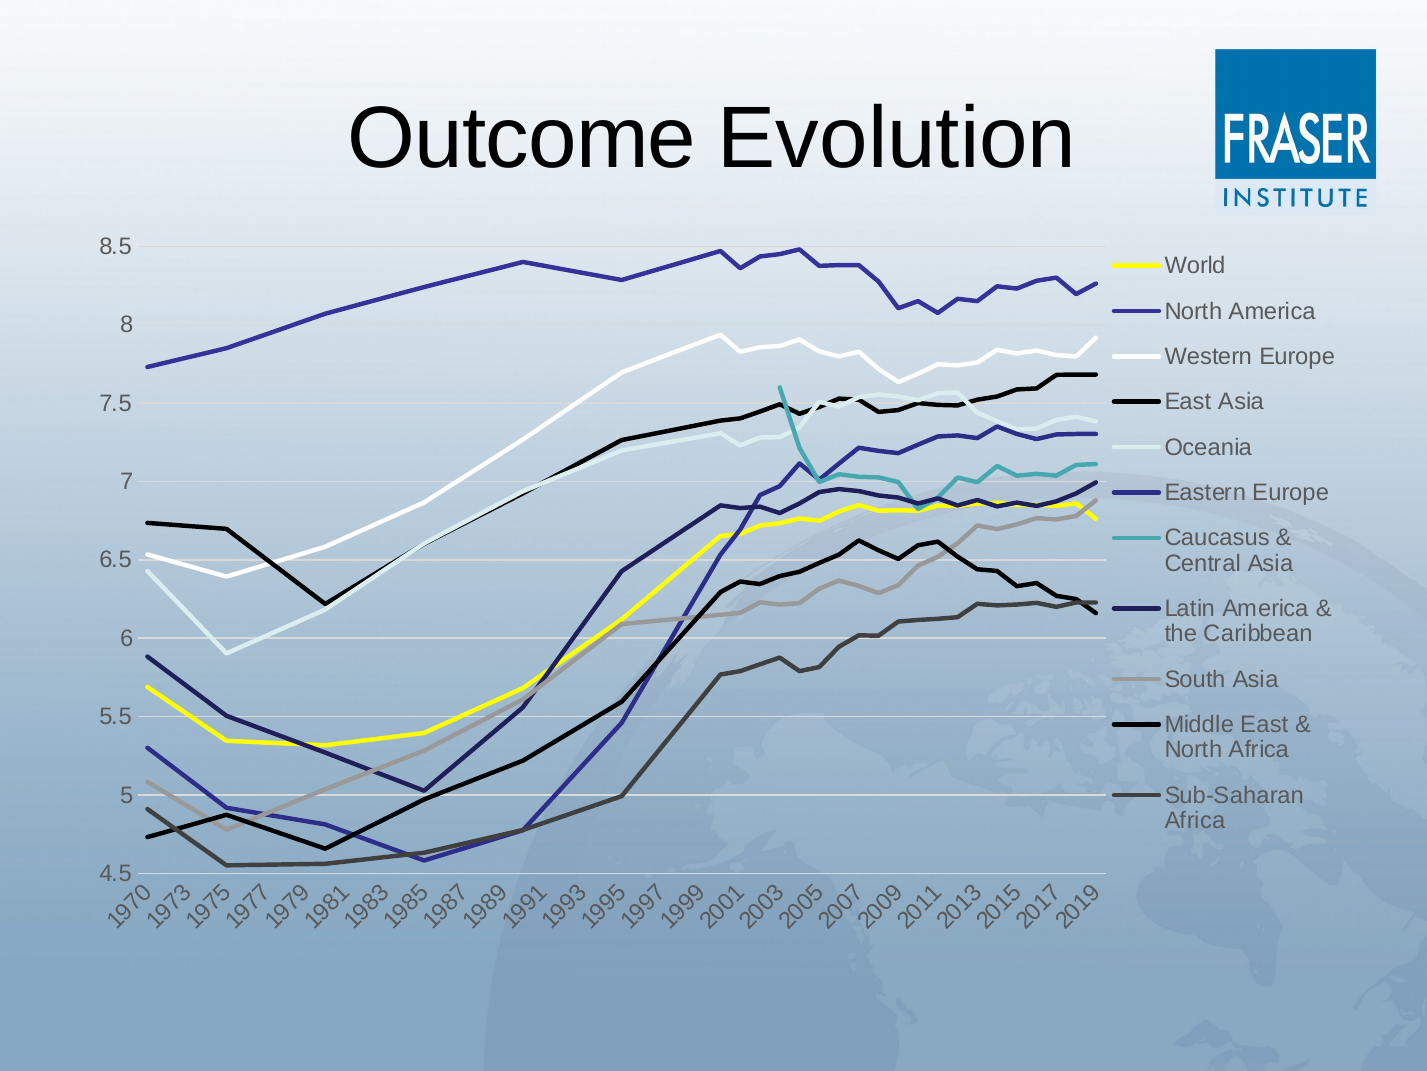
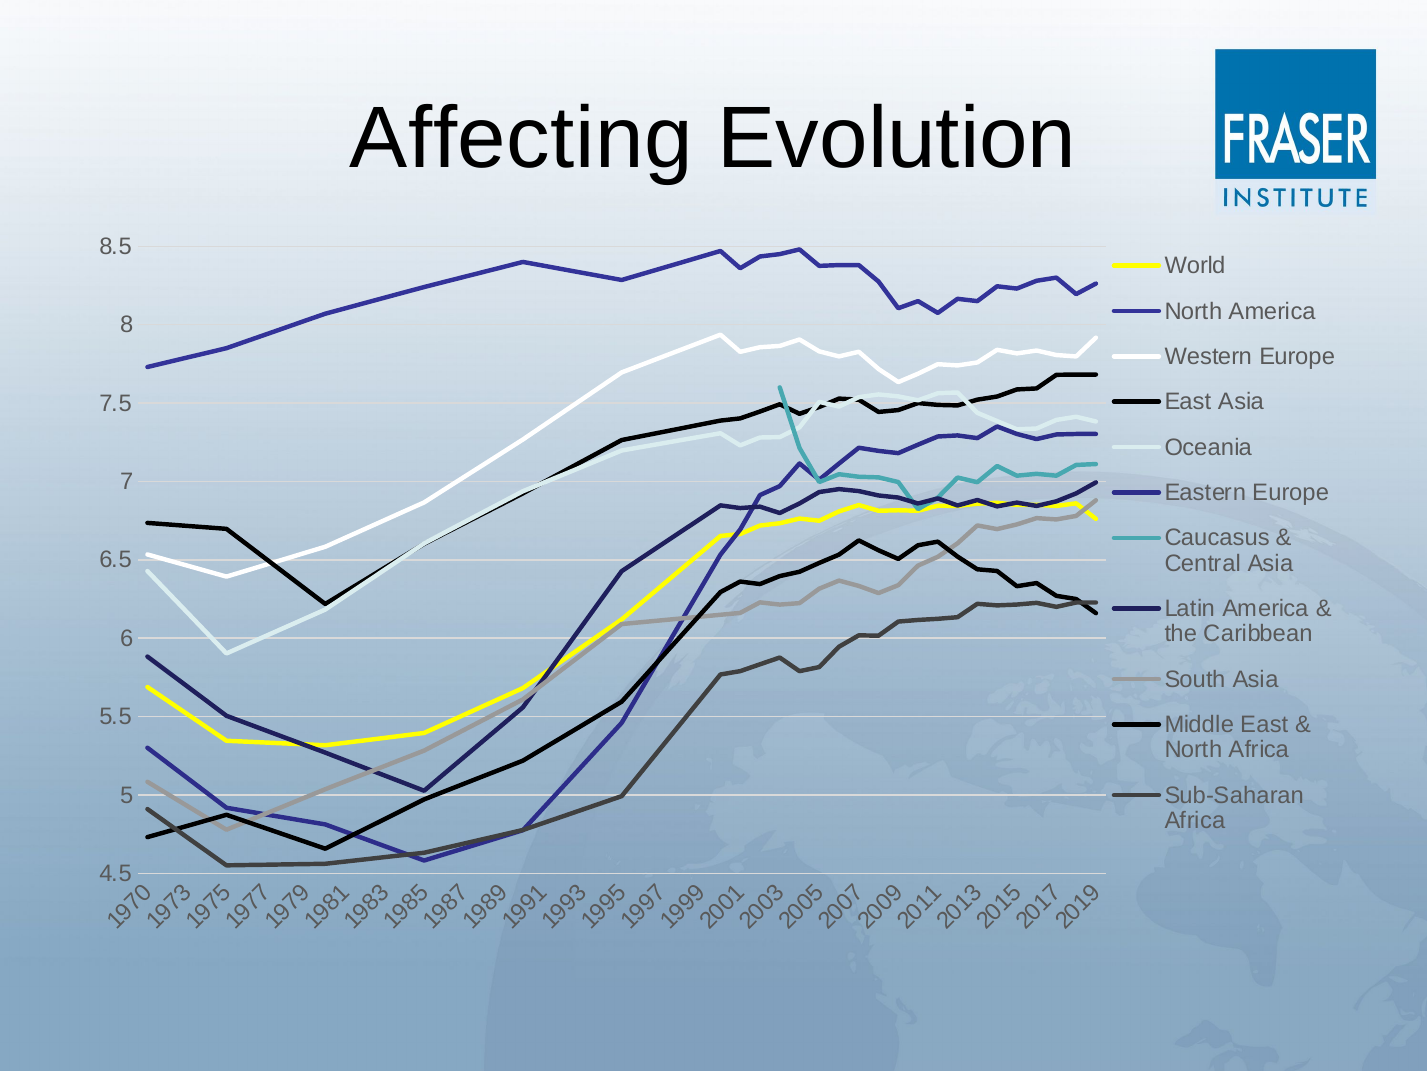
Outcome: Outcome -> Affecting (521, 138)
